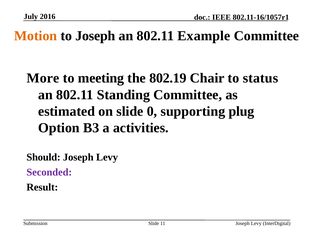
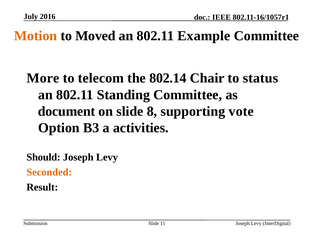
to Joseph: Joseph -> Moved (95, 36)
meeting: meeting -> telecom (101, 78)
802.19: 802.19 -> 802.14 (168, 78)
estimated: estimated -> document (67, 111)
0: 0 -> 8 (152, 111)
plug: plug -> vote (241, 111)
Seconded colour: purple -> orange (49, 172)
